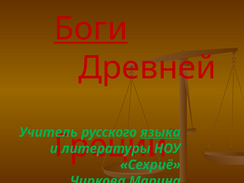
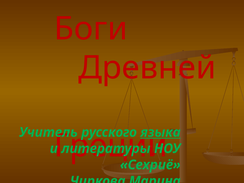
Боги underline: present -> none (91, 29)
